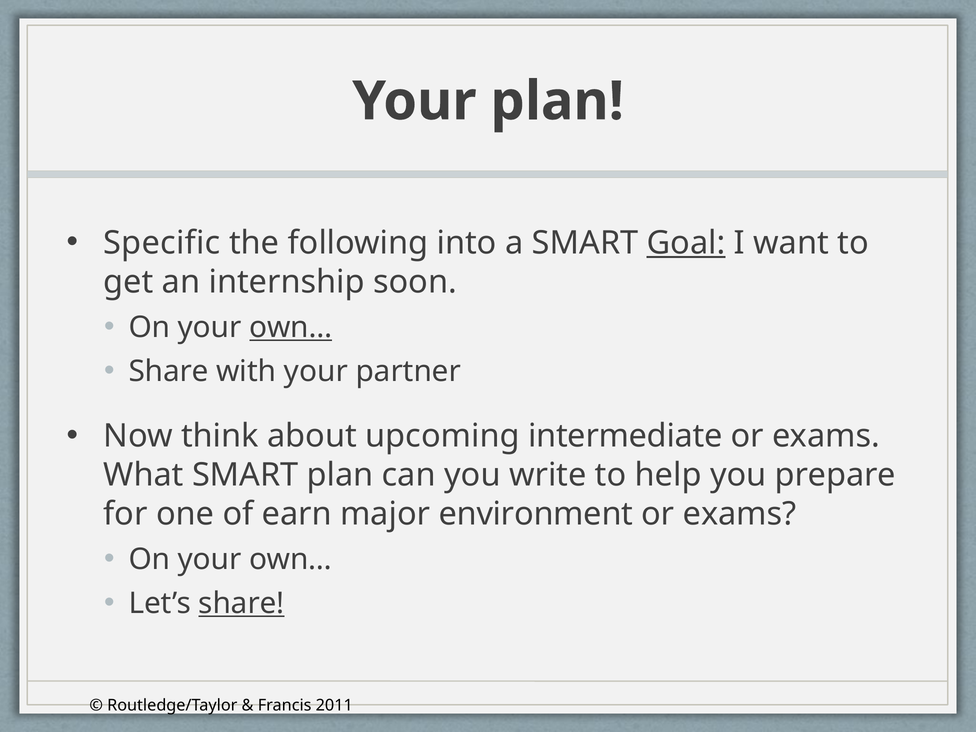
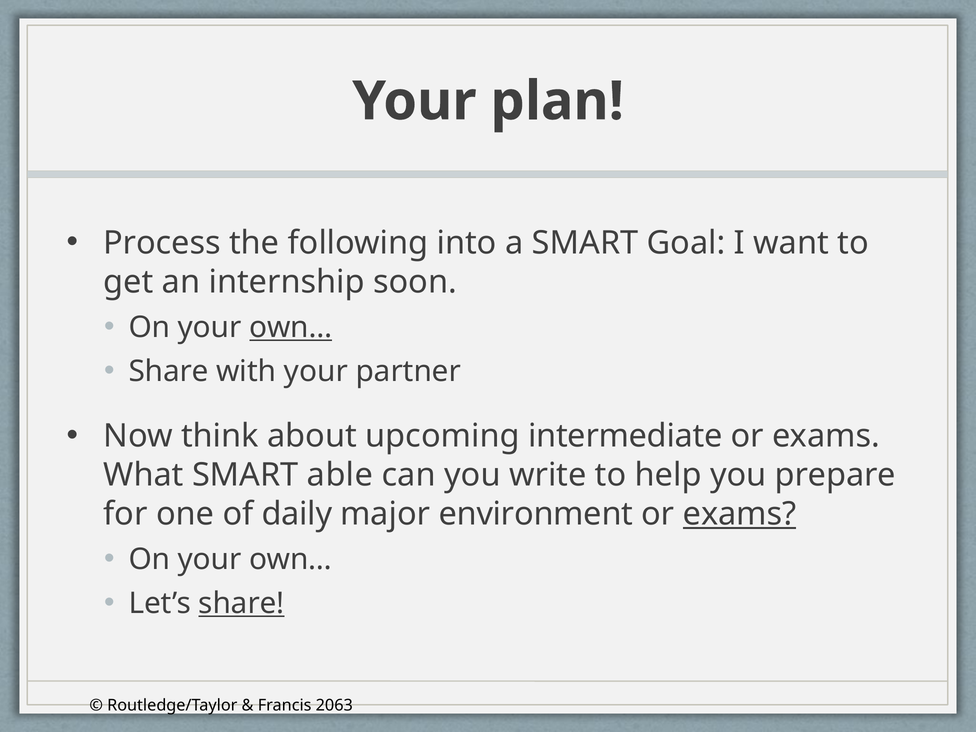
Specific: Specific -> Process (162, 243)
Goal underline: present -> none (686, 243)
SMART plan: plan -> able (340, 475)
earn: earn -> daily (297, 514)
exams underline: none -> present (740, 514)
2011: 2011 -> 2063 (334, 705)
